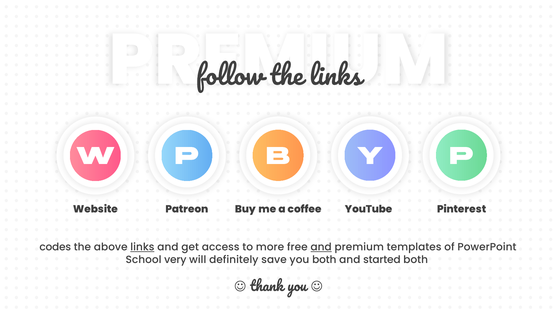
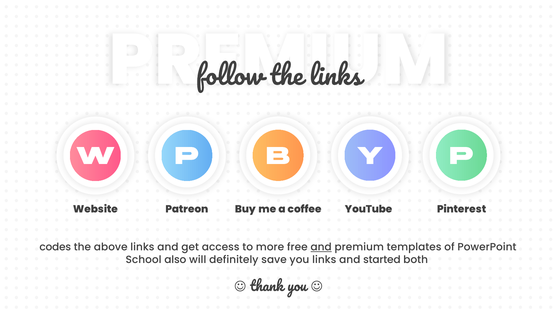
links underline: present -> none (142, 247)
very: very -> also (175, 259)
you both: both -> links (324, 259)
